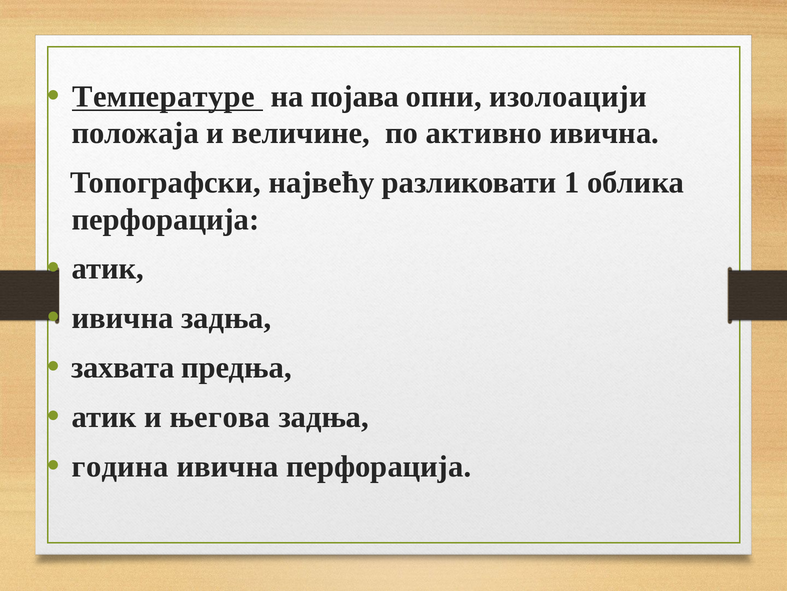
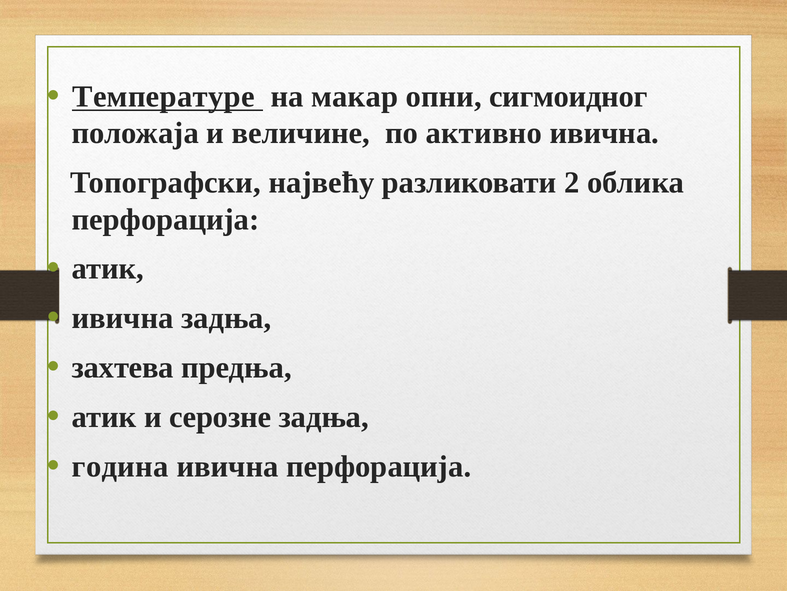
појава: појава -> макар (355, 97)
изолоацији: изолоацији -> сигмоидног (568, 97)
1: 1 -> 2 (572, 183)
захвата: захвата -> захтева (123, 367)
његова: његова -> серозне (220, 417)
